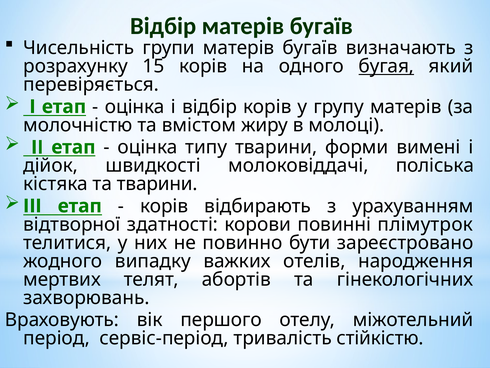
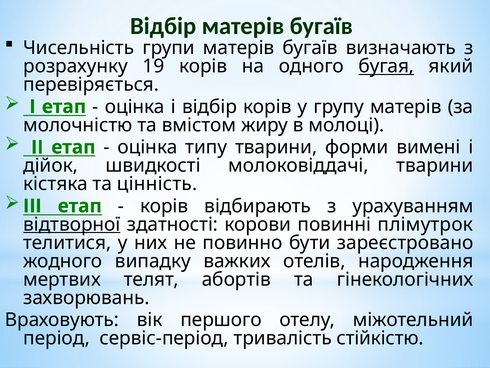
15: 15 -> 19 (153, 66)
молоковіддачі поліська: поліська -> тварини (435, 165)
та тварини: тварини -> цінність (157, 184)
відтворної underline: none -> present (72, 224)
